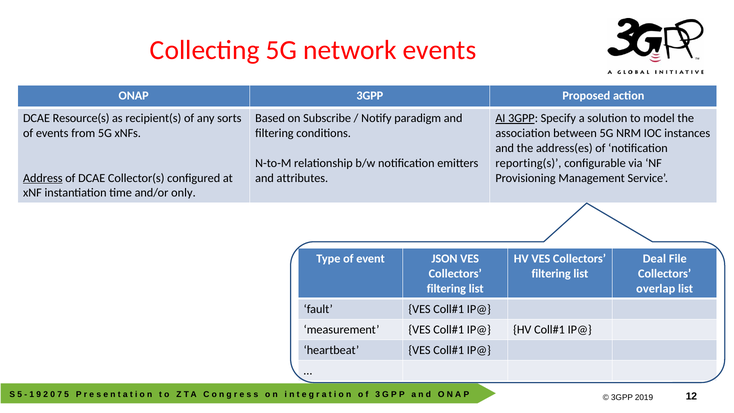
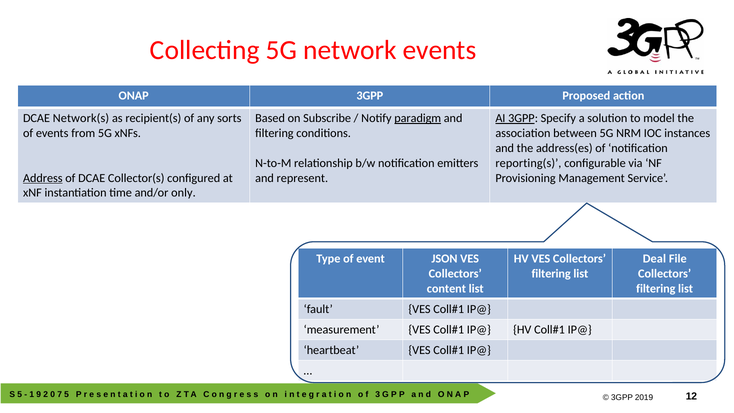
Resource(s: Resource(s -> Network(s (81, 118)
paradigm underline: none -> present (418, 118)
attributes: attributes -> represent (302, 178)
filtering: filtering -> content (446, 288)
overlap: overlap -> filtering (656, 288)
